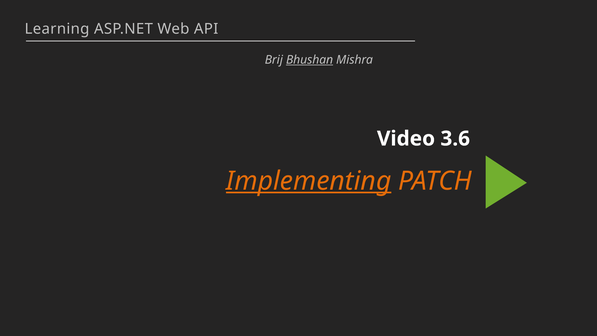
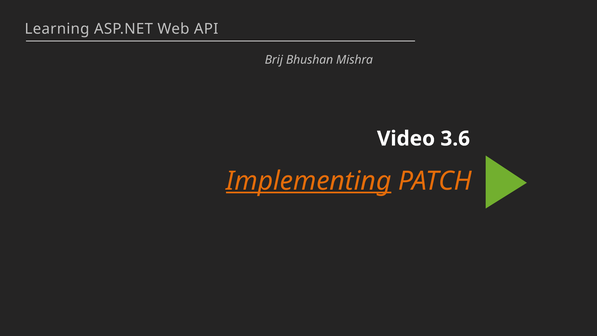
Bhushan underline: present -> none (310, 60)
